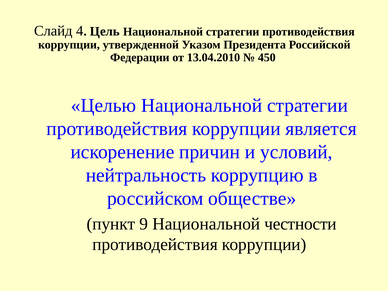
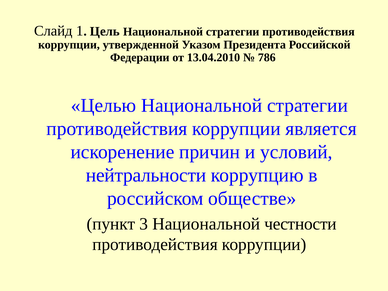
4: 4 -> 1 (80, 31)
450: 450 -> 786 (267, 57)
нейтральность: нейтральность -> нейтральности (146, 175)
9: 9 -> 3 (144, 224)
